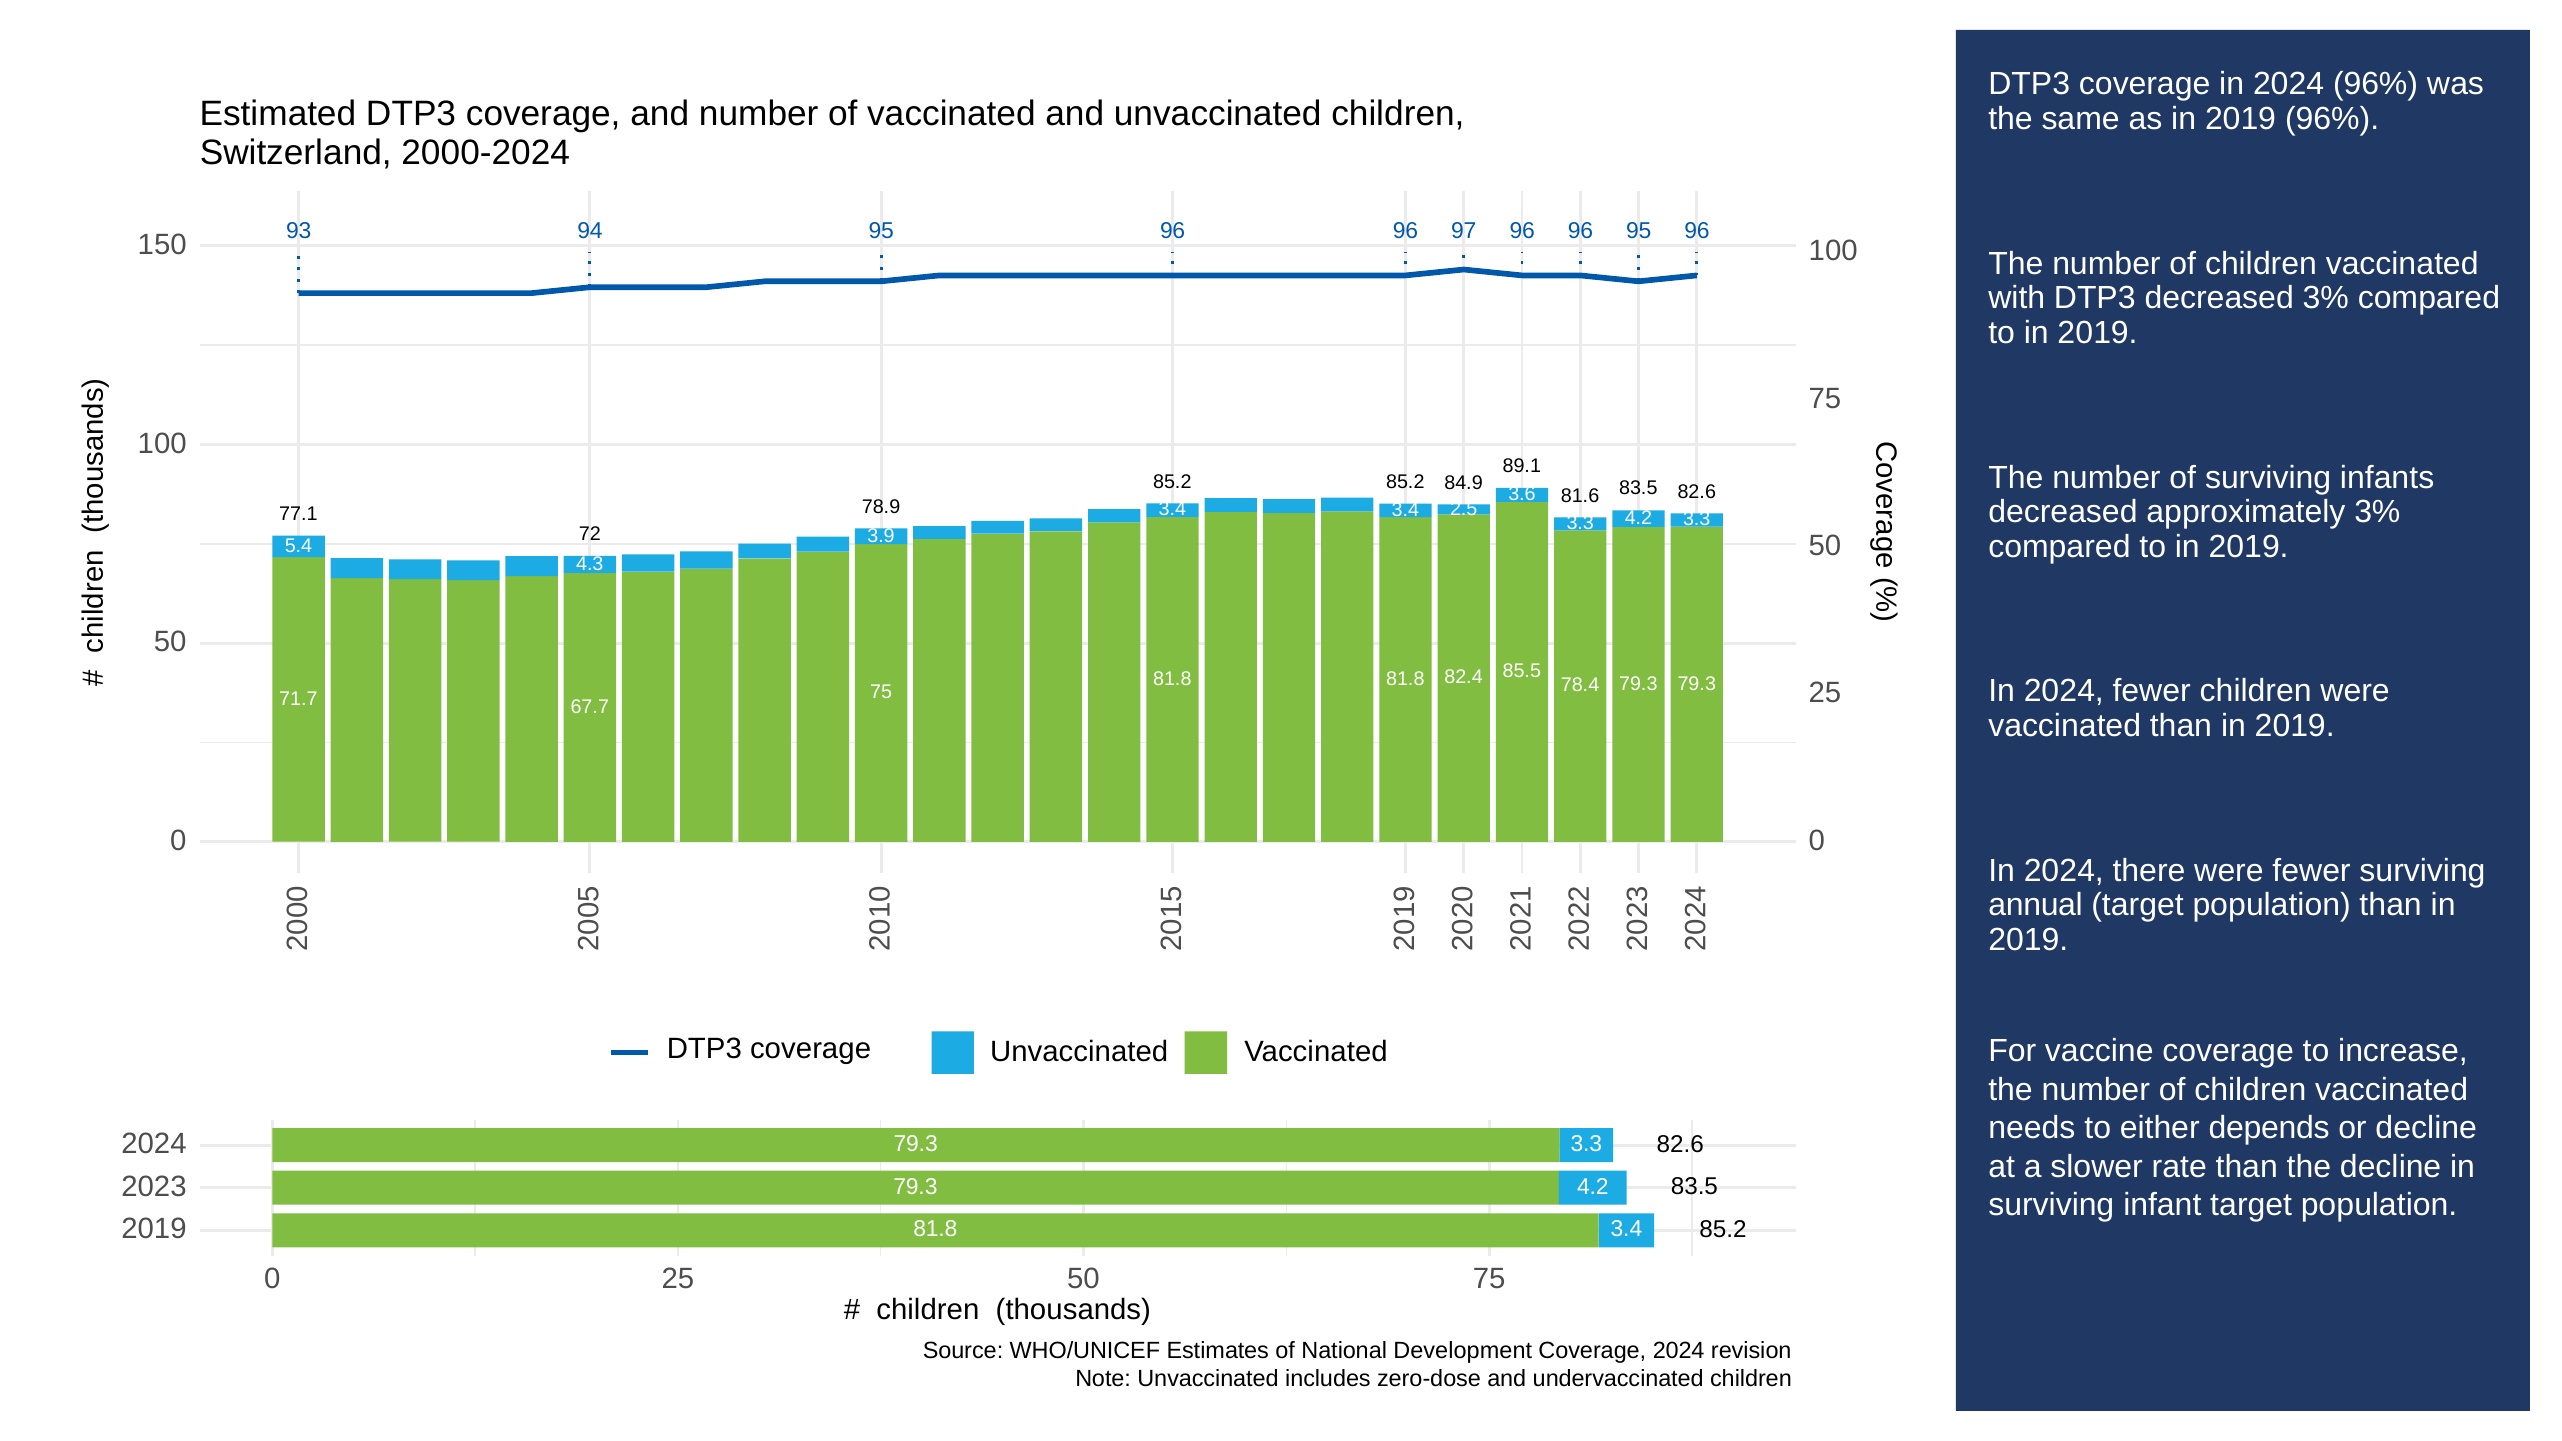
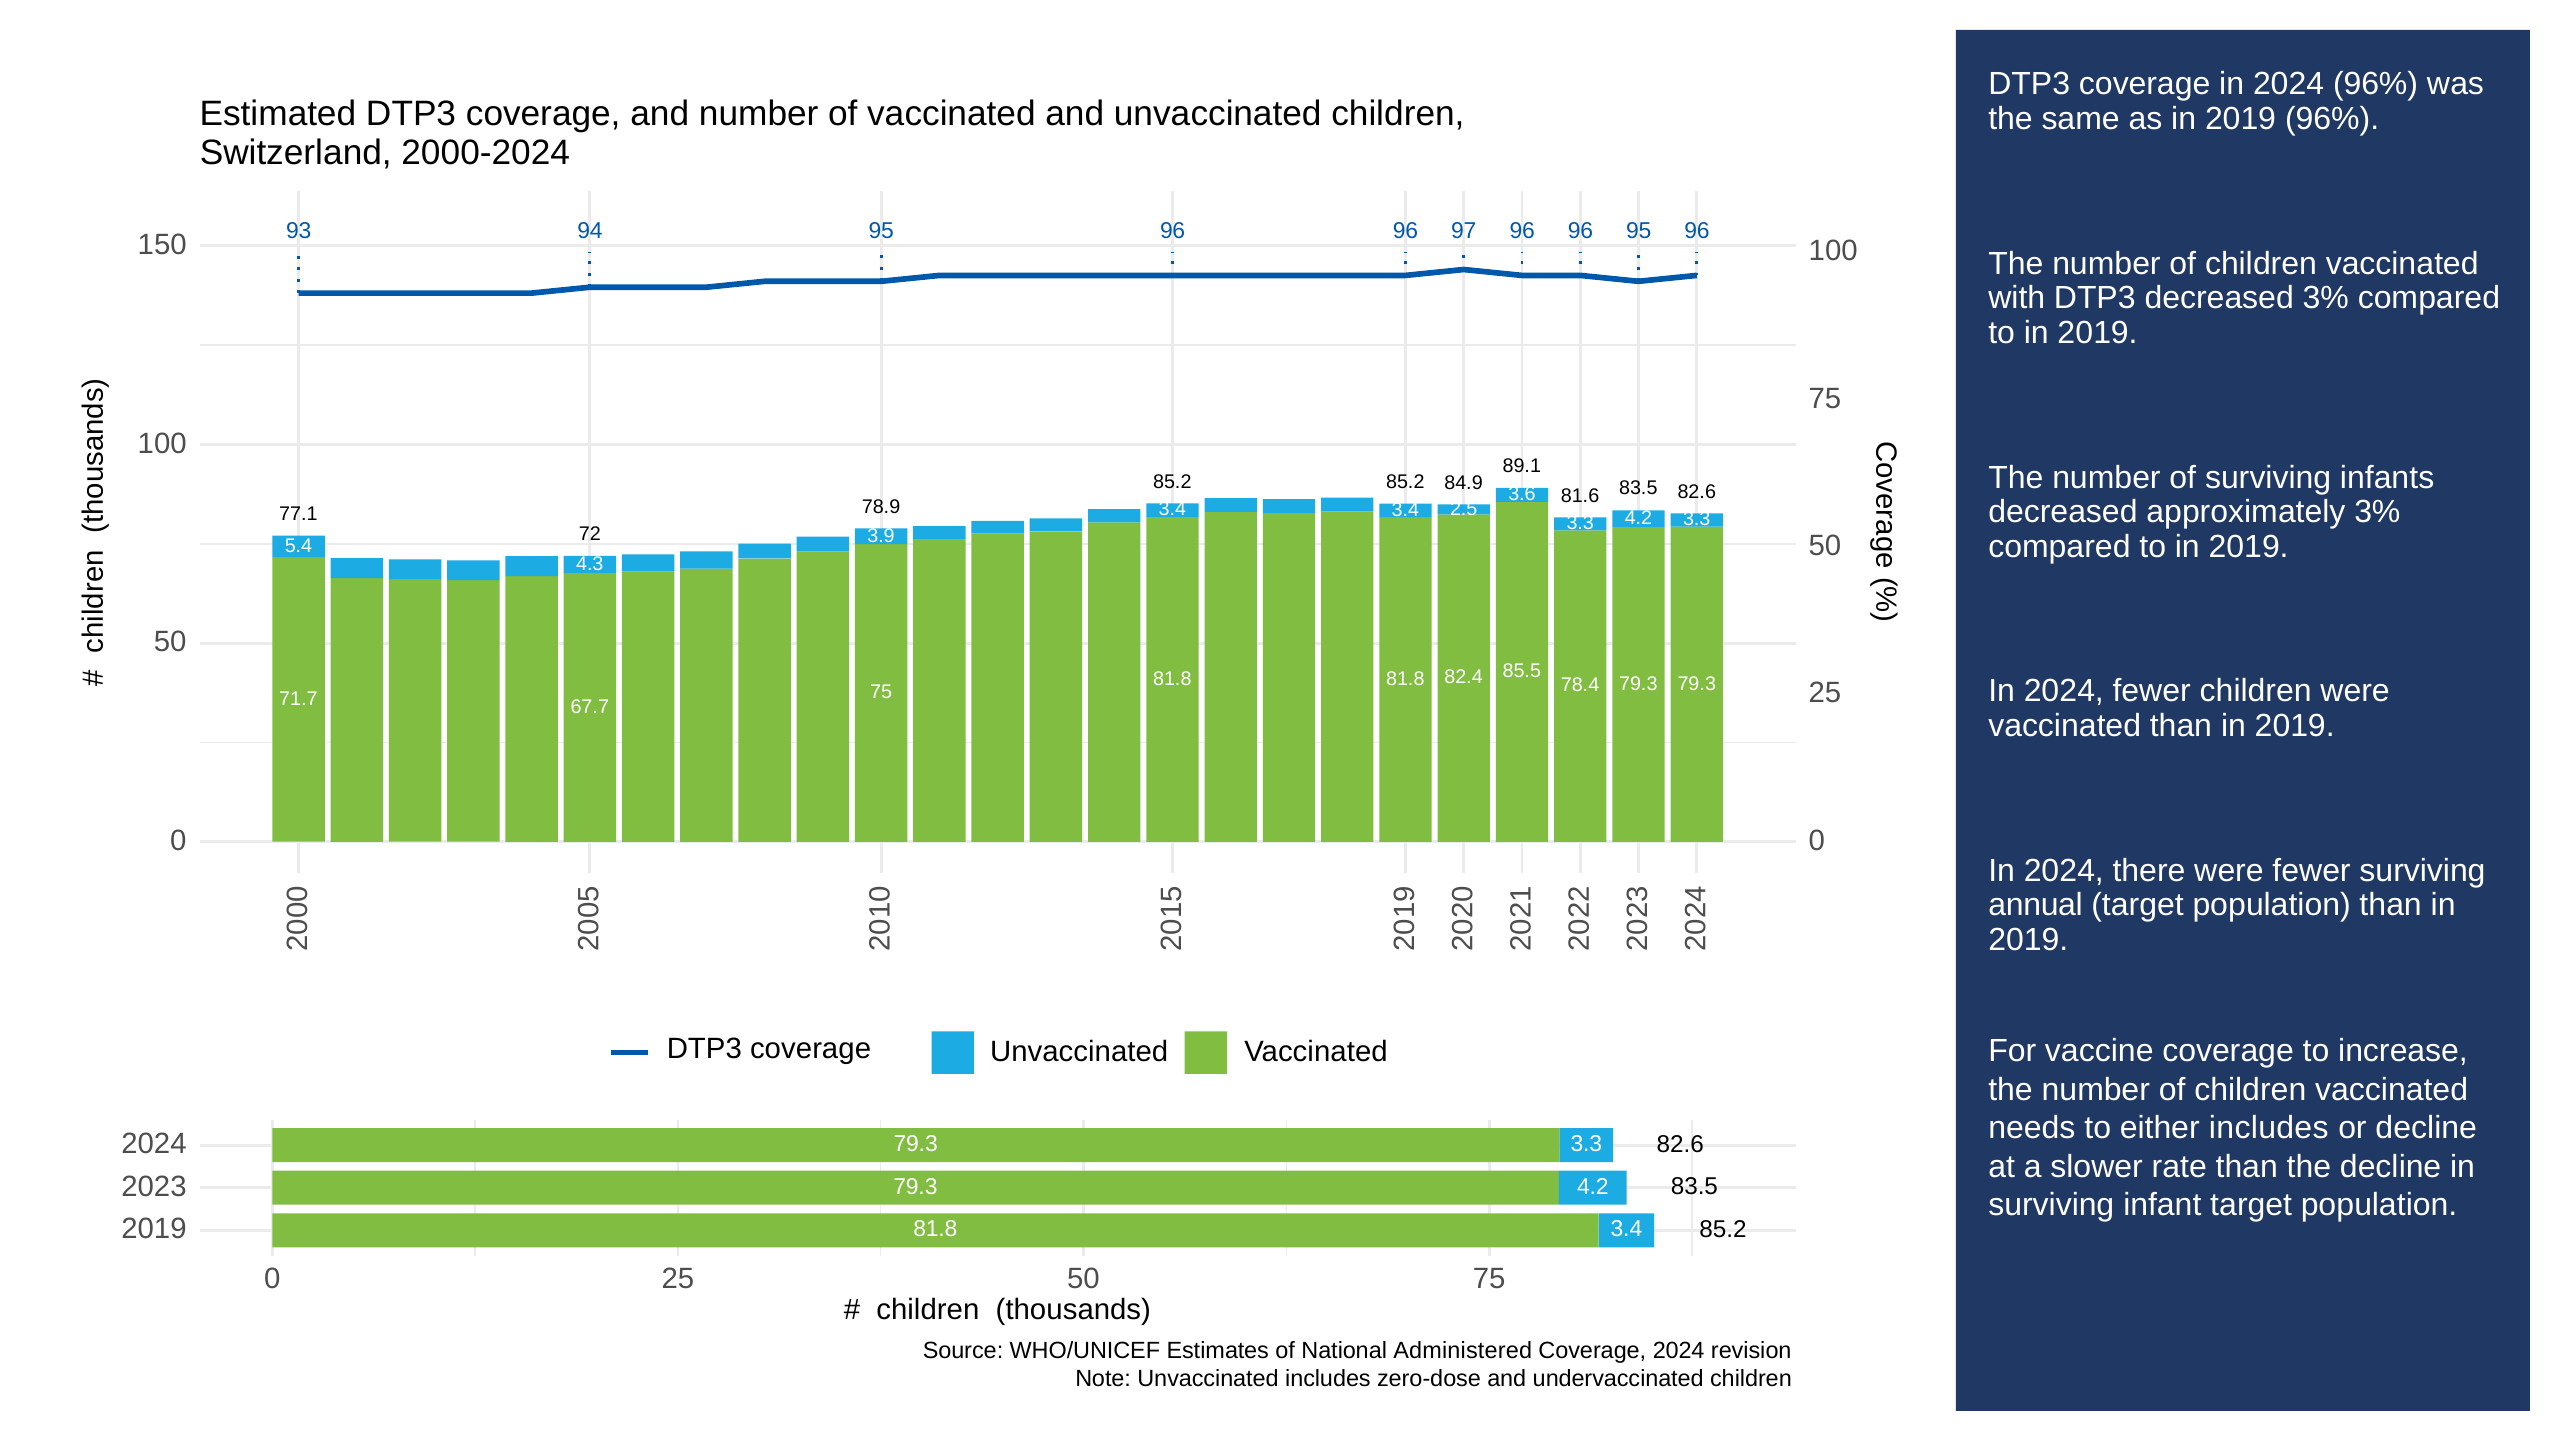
either depends: depends -> includes (2269, 1128)
Development: Development -> Administered (1463, 1351)
